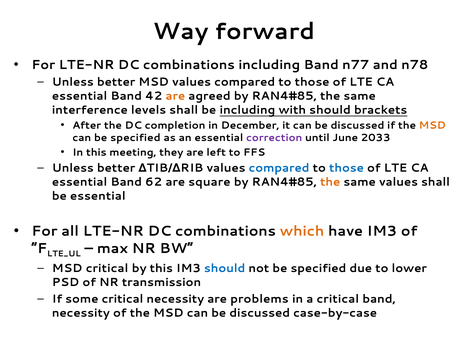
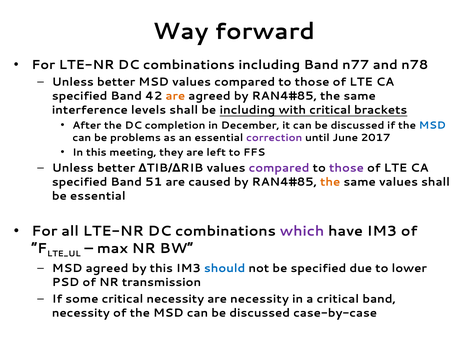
essential: essential -> specified (80, 96)
with should: should -> critical (330, 110)
MSD colour: orange -> blue (432, 125)
can be specified: specified -> problems (135, 138)
2033: 2033 -> 2017 (376, 138)
compared colour: blue -> purple (279, 168)
those colour: blue -> purple (346, 168)
essential: essential -> specified (80, 182)
62: 62 -> 51 (154, 182)
square: square -> caused (210, 182)
which colour: orange -> purple (302, 231)
MSD critical: critical -> agreed (107, 268)
are problems: problems -> necessity (259, 299)
